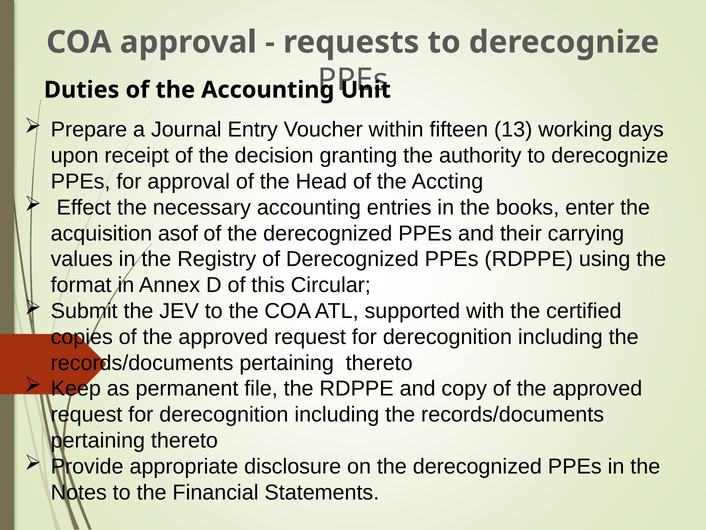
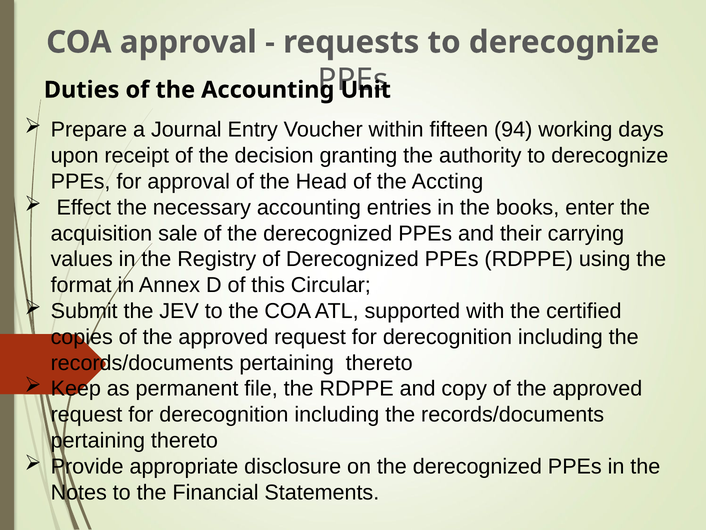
13: 13 -> 94 (513, 130)
asof: asof -> sale (178, 233)
